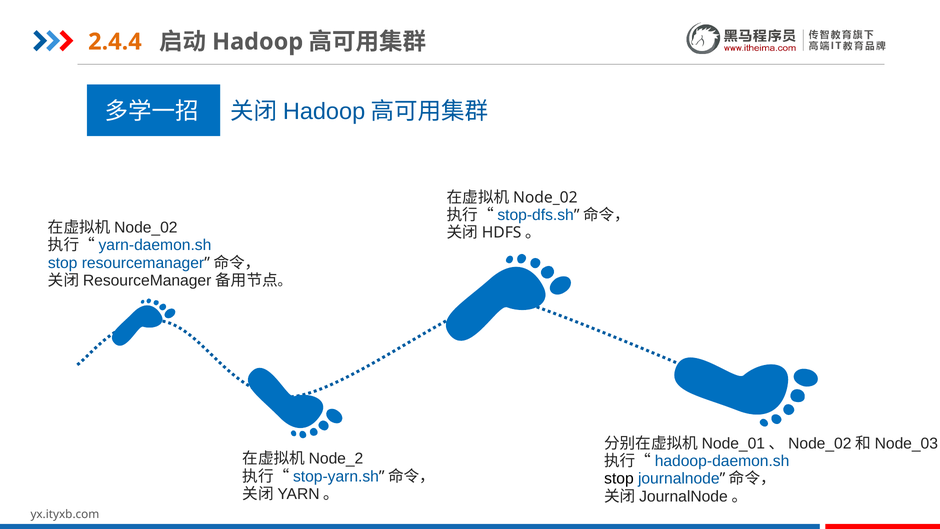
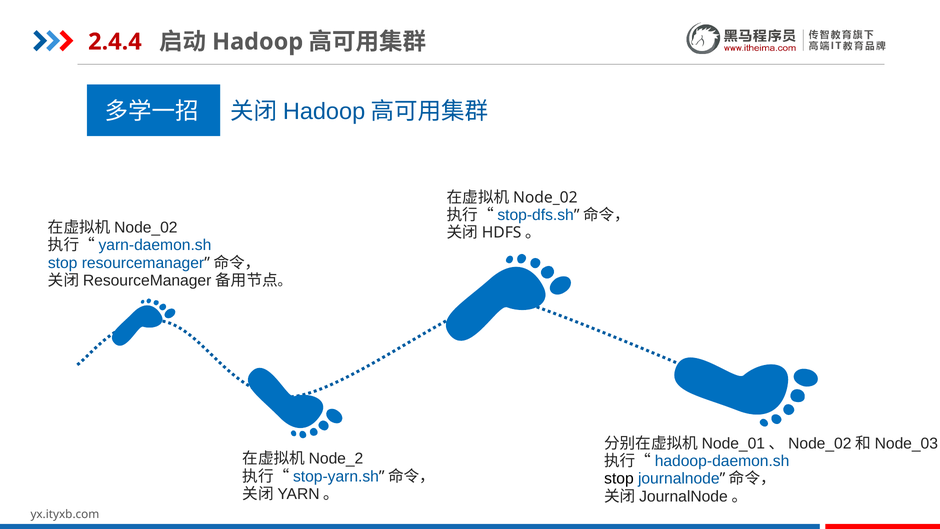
2.4.4 colour: orange -> red (115, 42)
